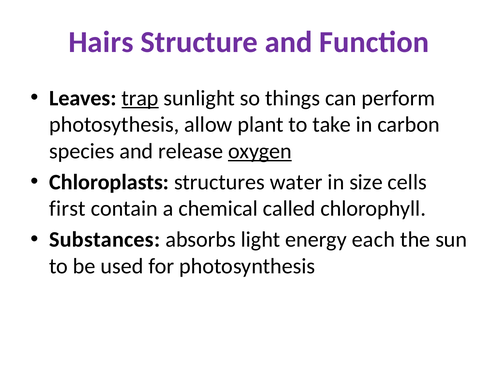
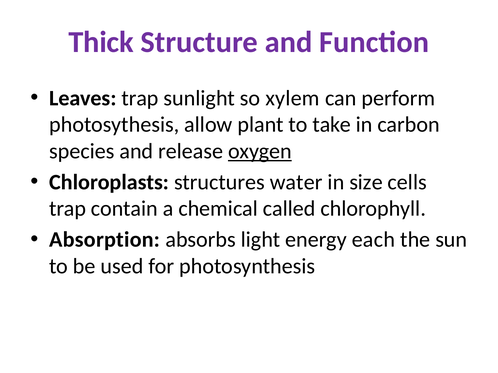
Hairs: Hairs -> Thick (101, 42)
trap underline: present -> none (140, 98)
things: things -> xylem (293, 98)
first: first -> trap (68, 209)
Substances: Substances -> Absorption (105, 240)
